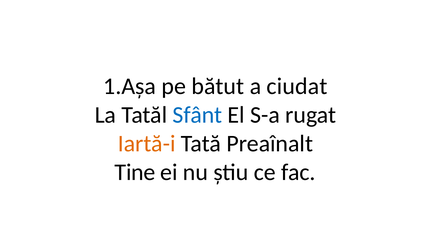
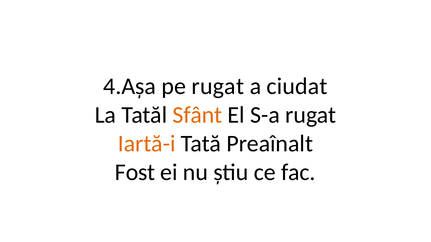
1.Așa: 1.Așa -> 4.Așa (130, 86)
pe bătut: bătut -> rugat (218, 86)
Sfânt colour: blue -> orange (197, 115)
Tine: Tine -> Fost (135, 172)
